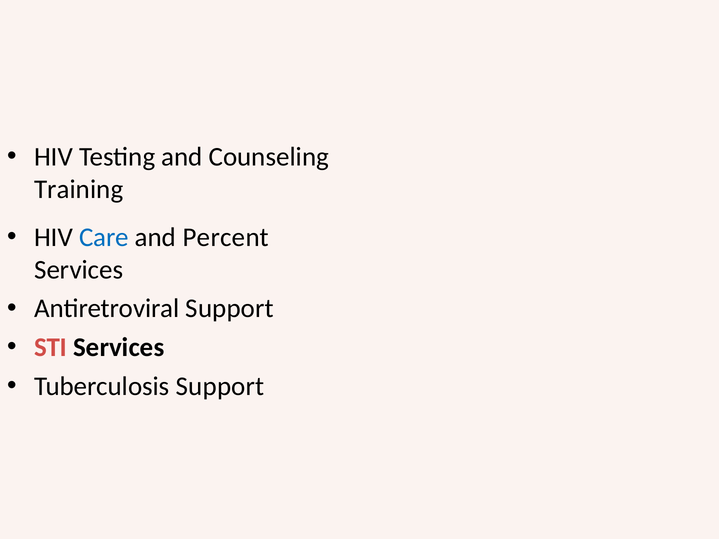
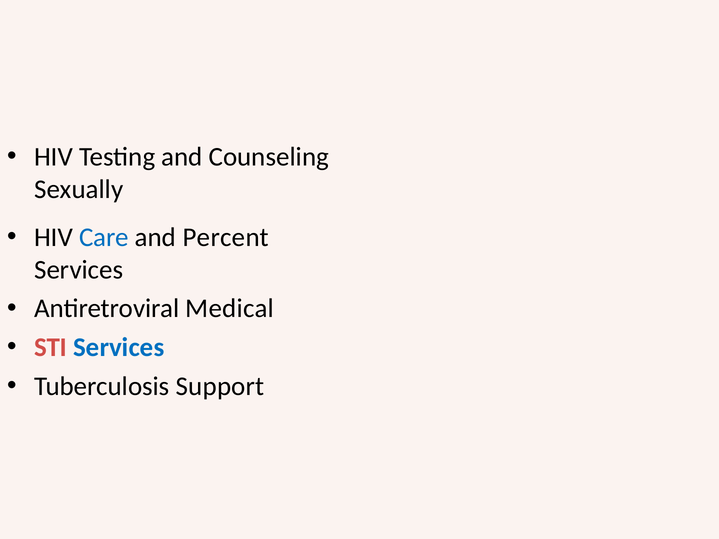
Training: Training -> Sexually (79, 189)
Antiretroviral Support: Support -> Medical (230, 309)
Services colour: black -> blue (119, 348)
